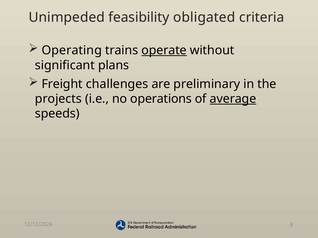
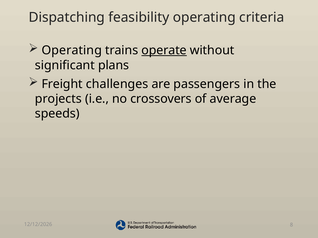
Unimpeded: Unimpeded -> Dispatching (67, 17)
feasibility obligated: obligated -> operating (204, 17)
preliminary: preliminary -> passengers (207, 84)
operations: operations -> crossovers (161, 99)
average underline: present -> none (233, 99)
